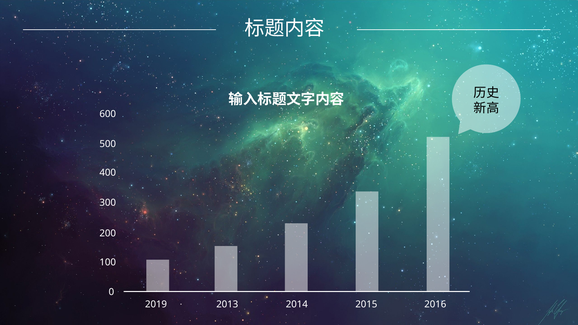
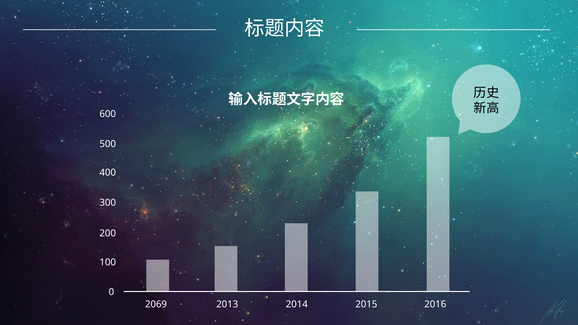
2019: 2019 -> 2069 (156, 305)
